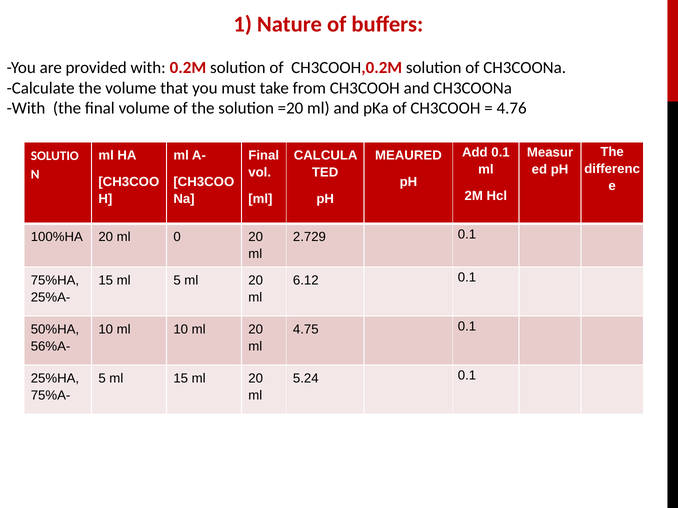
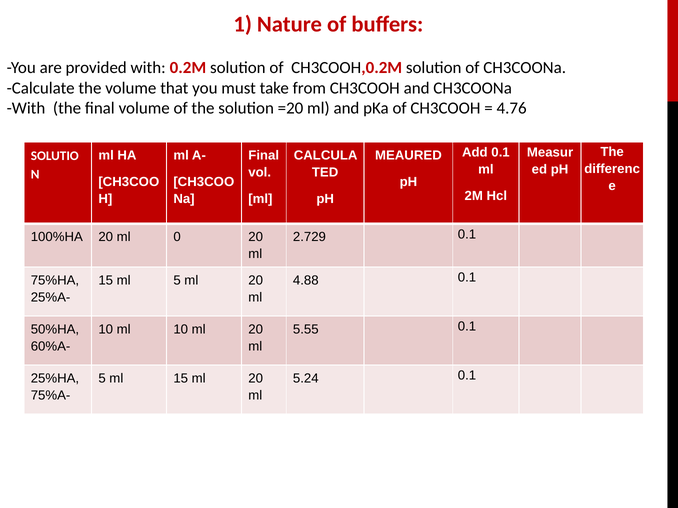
6.12: 6.12 -> 4.88 (306, 280)
4.75: 4.75 -> 5.55 (306, 330)
56%A-: 56%A- -> 60%A- (51, 347)
